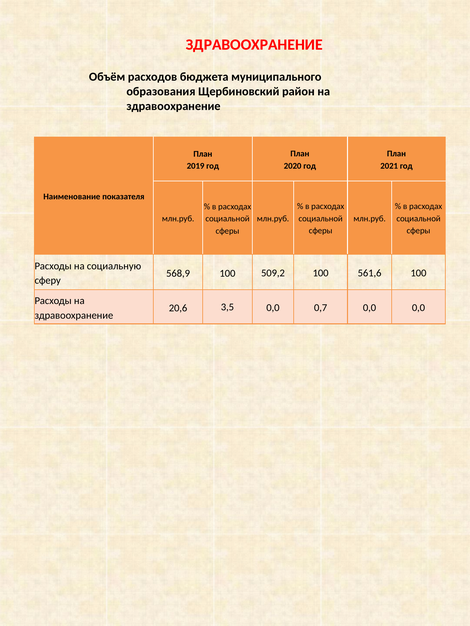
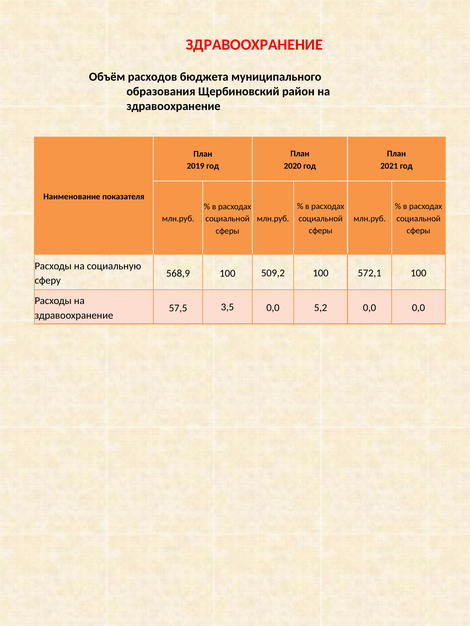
561,6: 561,6 -> 572,1 (370, 273)
20,6: 20,6 -> 57,5 (178, 308)
0,7: 0,7 -> 5,2 (321, 308)
